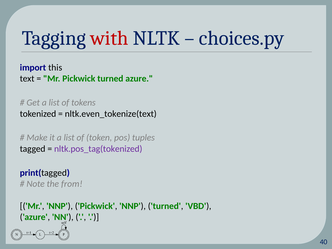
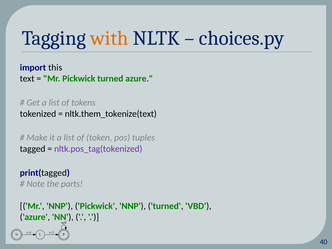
with colour: red -> orange (109, 38)
nltk.even_tokenize(text: nltk.even_tokenize(text -> nltk.them_tokenize(text (111, 114)
from: from -> parts (72, 184)
